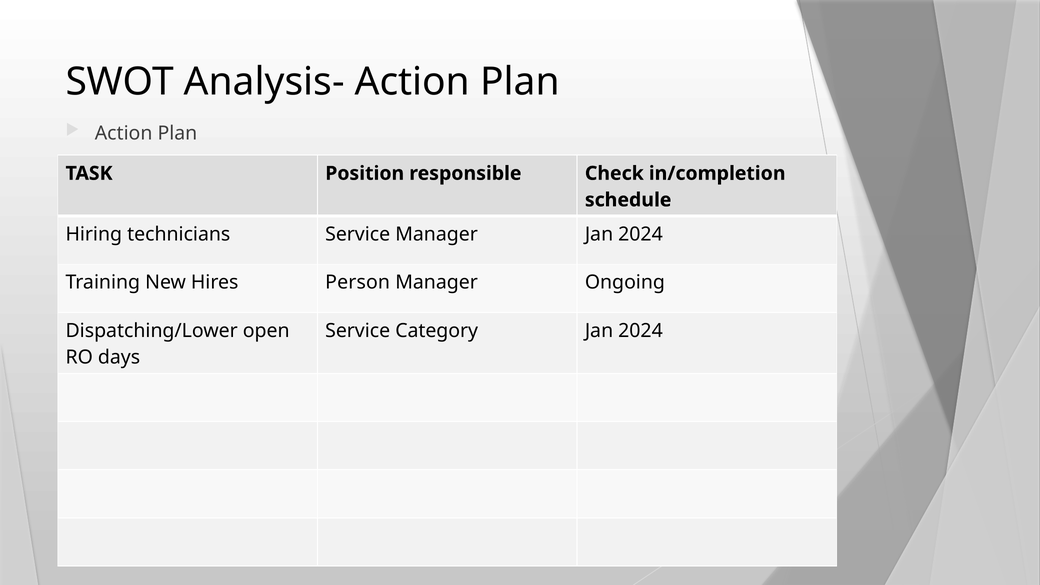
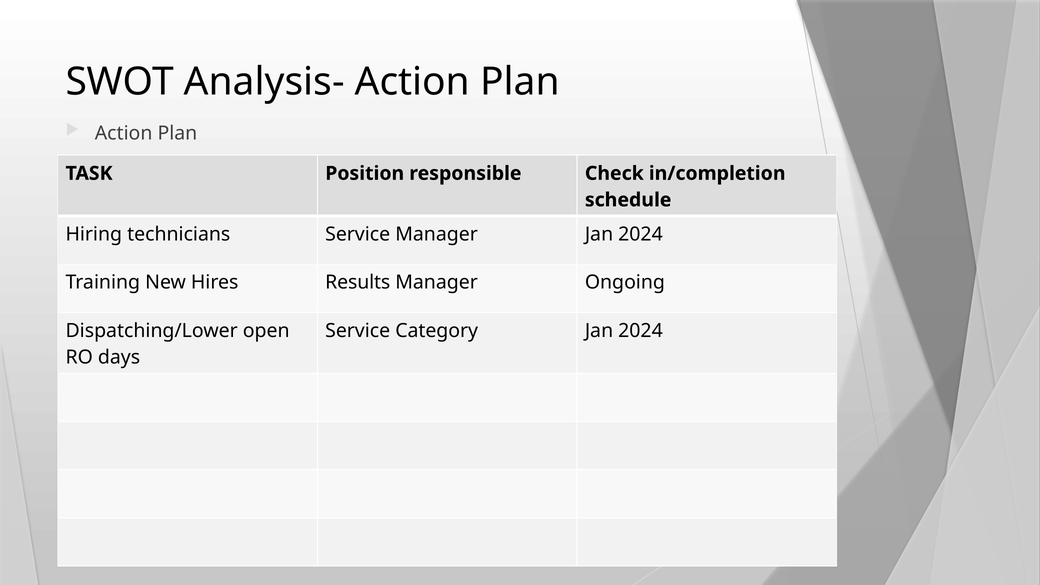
Person: Person -> Results (358, 282)
